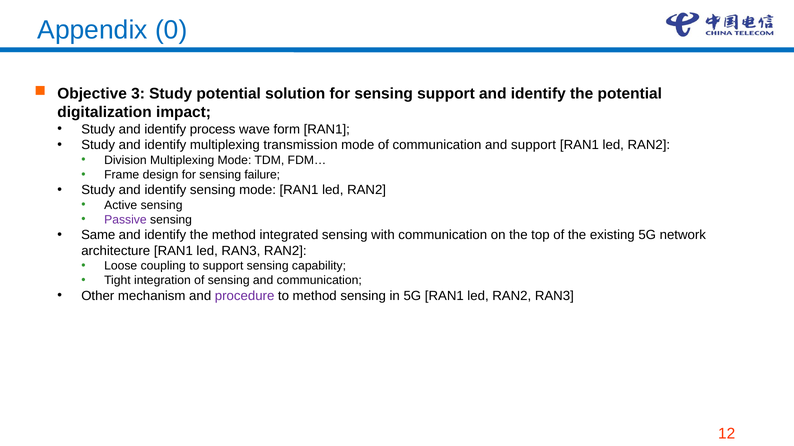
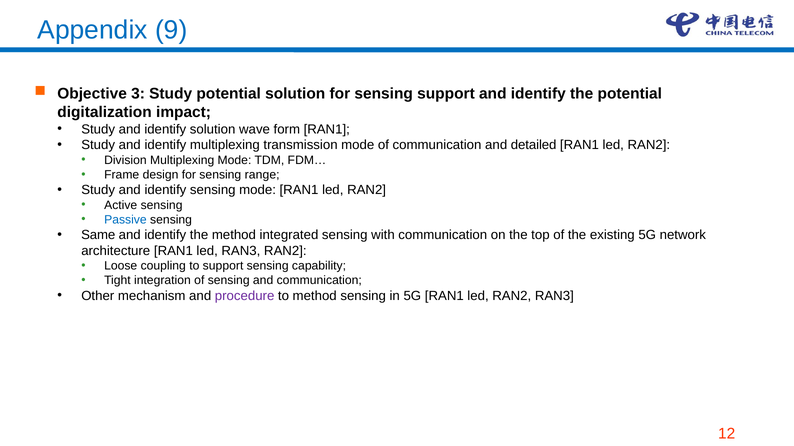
0: 0 -> 9 (171, 30)
identify process: process -> solution (213, 129)
and support: support -> detailed (534, 145)
failure: failure -> range (262, 175)
Passive colour: purple -> blue (125, 220)
